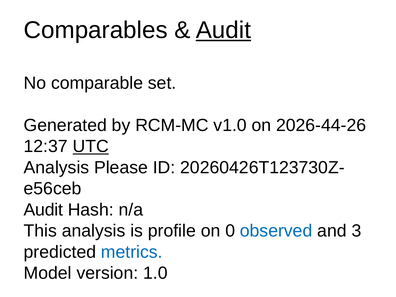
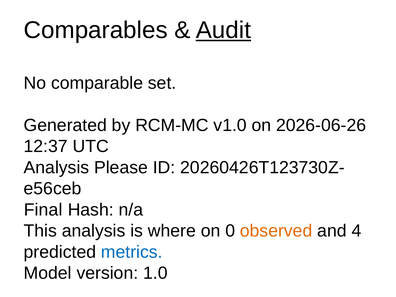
2026-44-26: 2026-44-26 -> 2026-06-26 (321, 125)
UTC underline: present -> none (91, 146)
Audit: Audit -> Final (43, 210)
profile: profile -> where (172, 231)
observed colour: blue -> orange (276, 231)
3: 3 -> 4 (356, 231)
